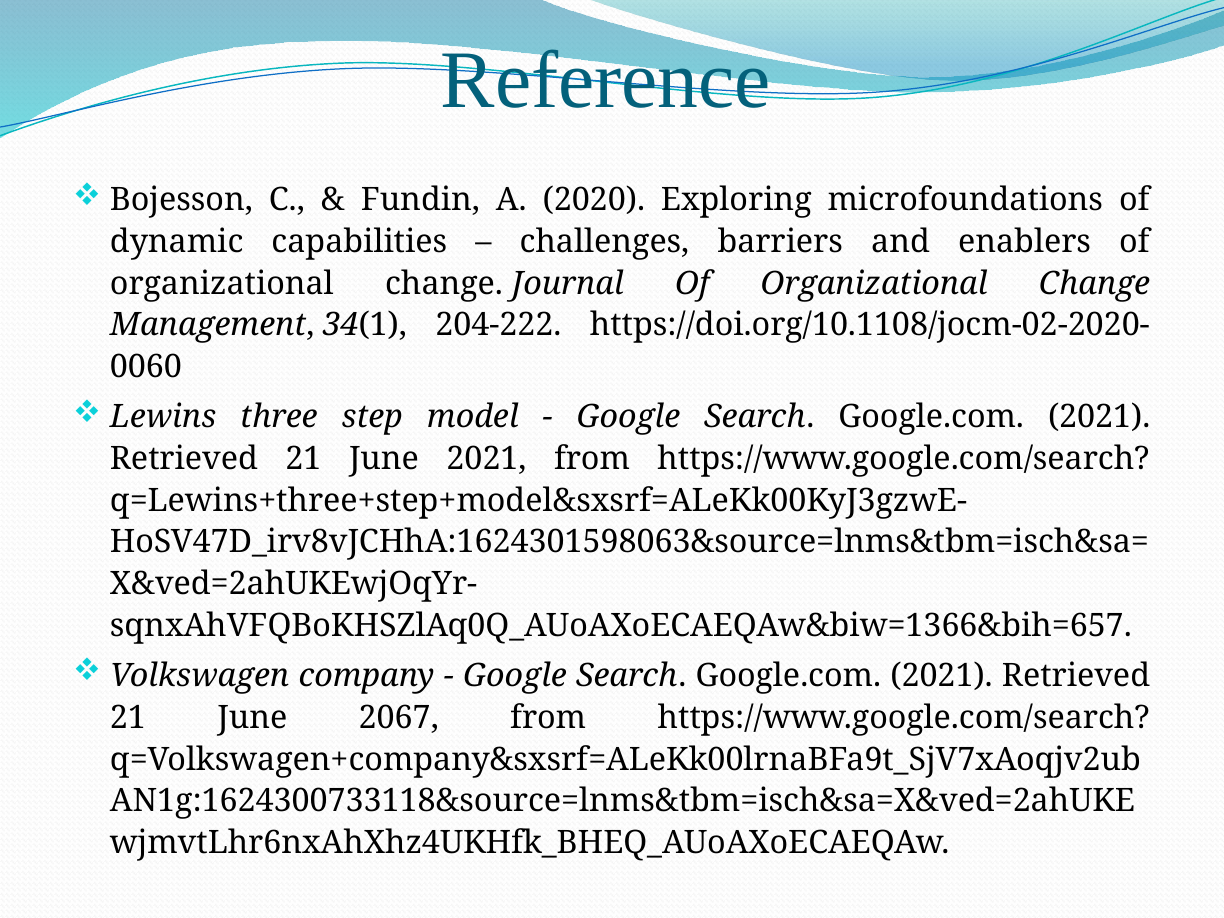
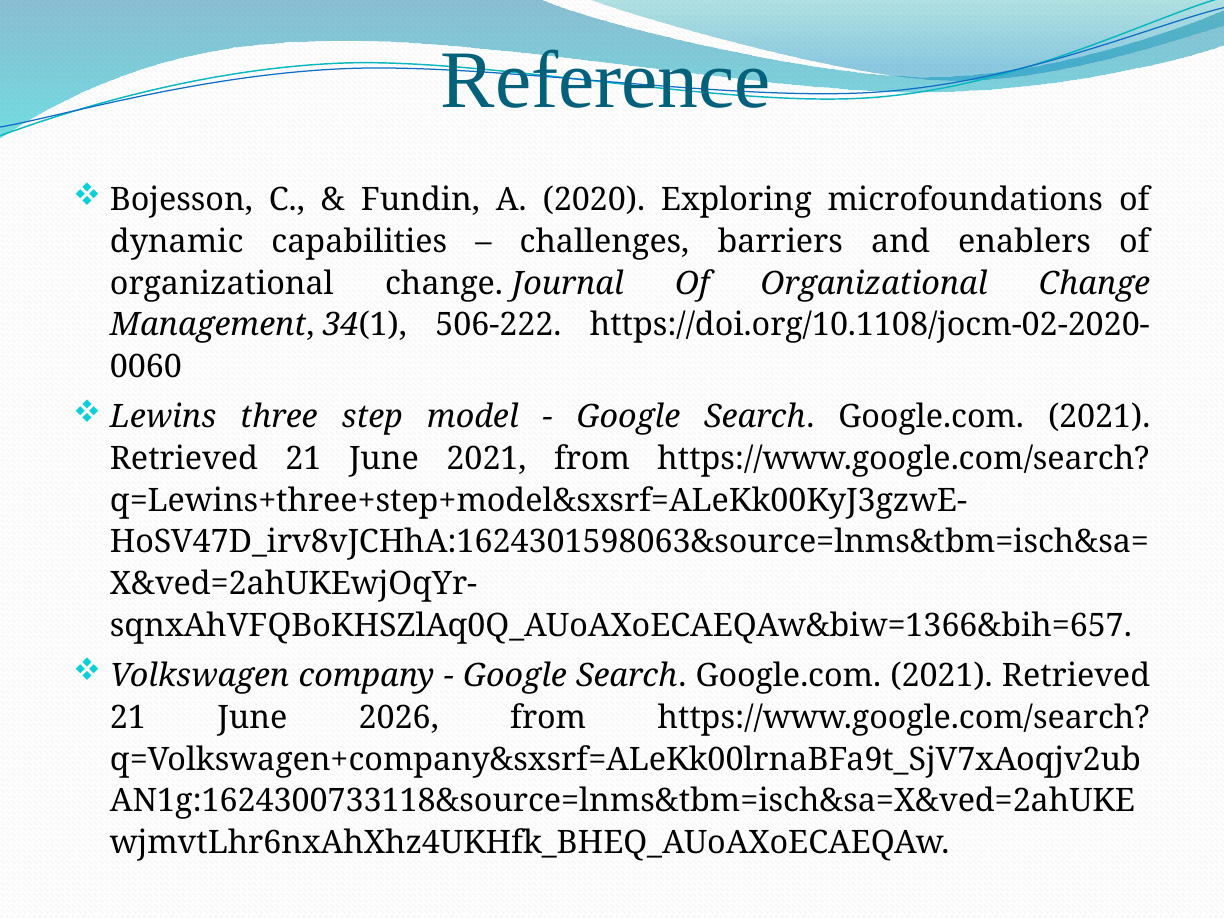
204-222: 204-222 -> 506-222 (499, 325)
2067: 2067 -> 2026 (399, 718)
